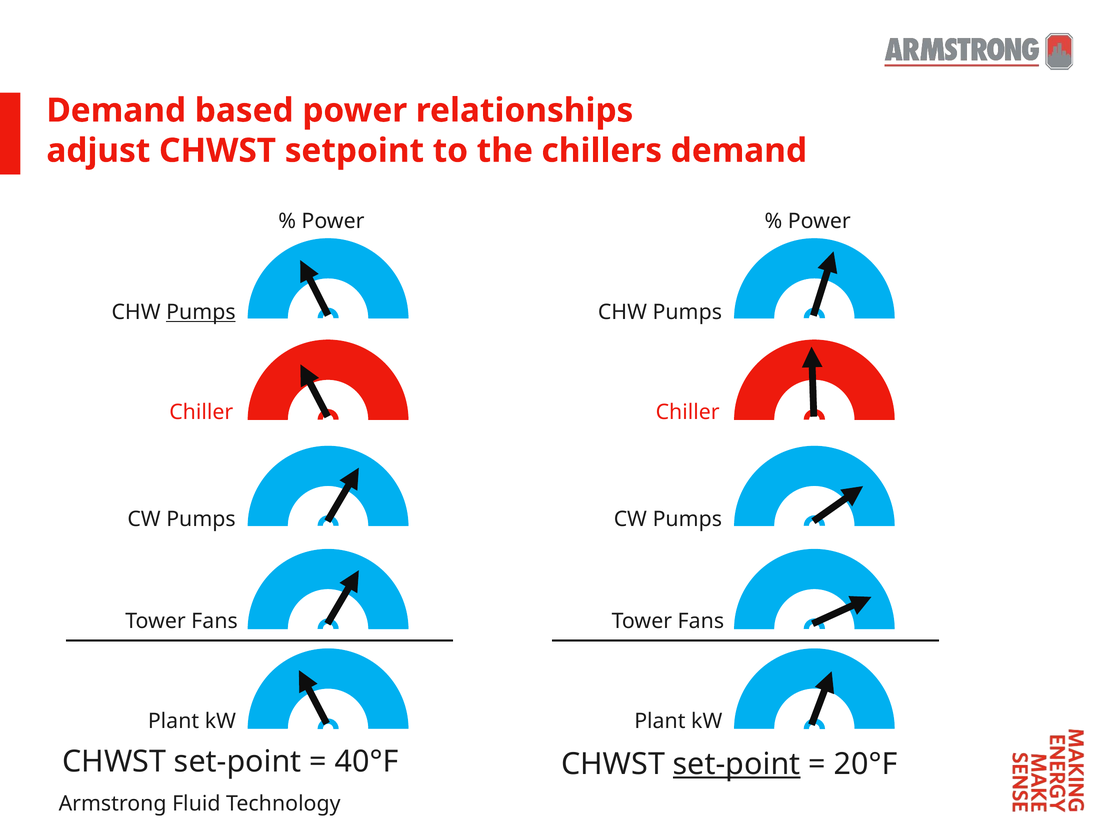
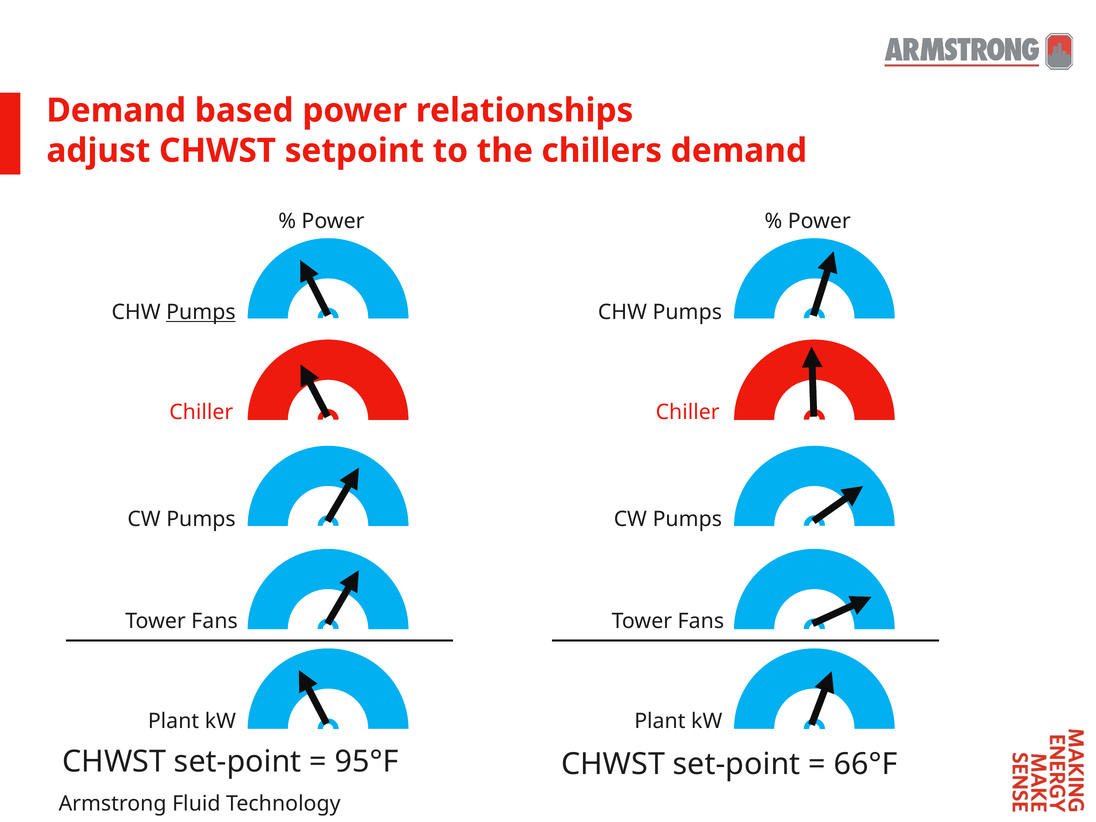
40°F: 40°F -> 95°F (367, 762)
set-point underline: present -> none (737, 764)
20°F: 20°F -> 66°F (866, 764)
